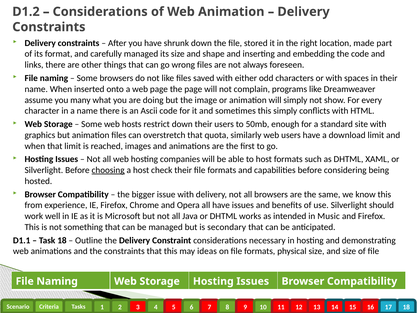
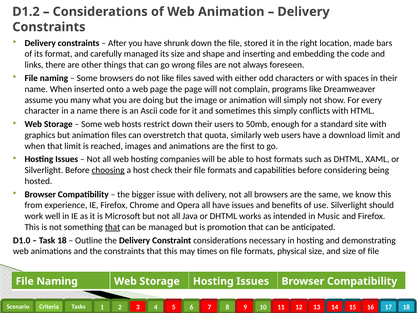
part: part -> bars (384, 43)
that underline: none -> present (113, 227)
secondary: secondary -> promotion (227, 227)
D1.1: D1.1 -> D1.0 (22, 240)
ideas: ideas -> times (207, 251)
